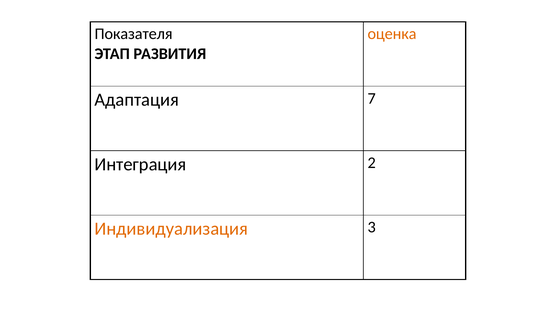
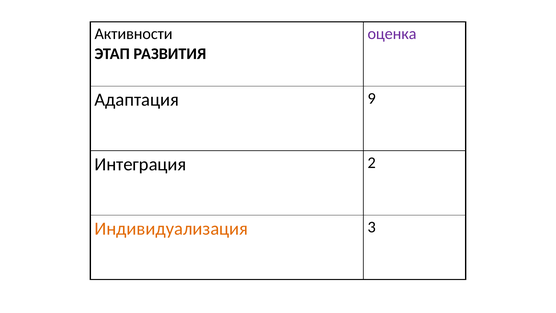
Показателя: Показателя -> Активности (134, 34)
оценка colour: orange -> purple (392, 34)
7: 7 -> 9 (372, 98)
